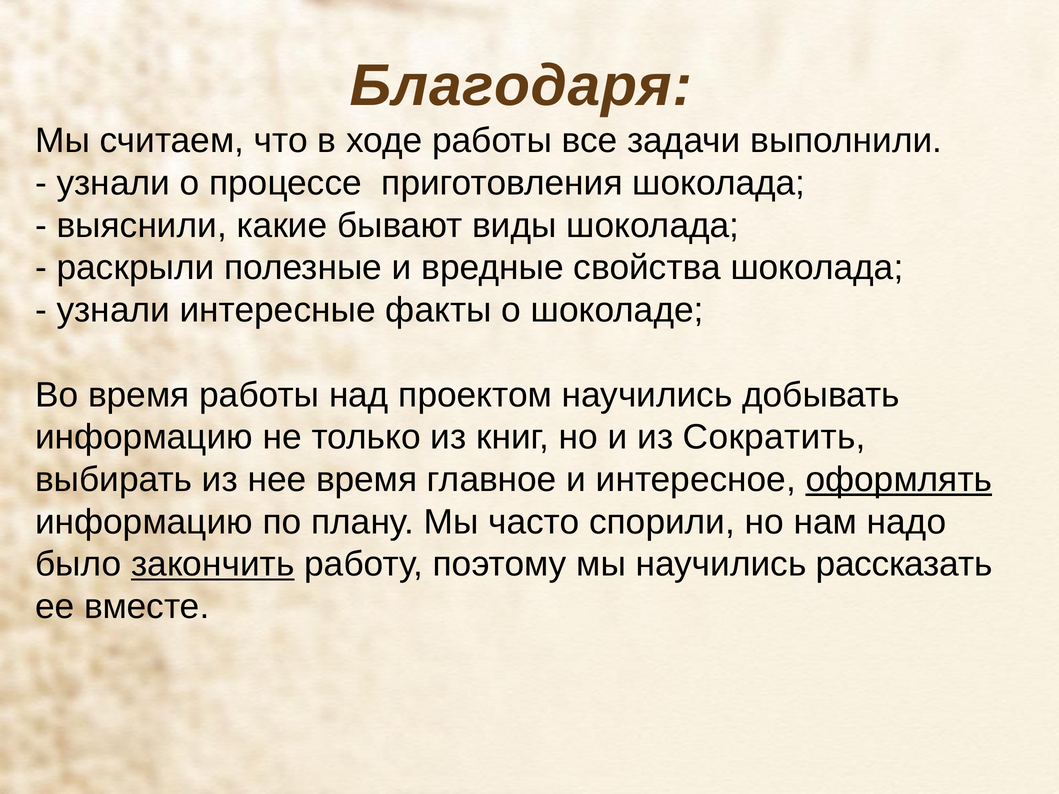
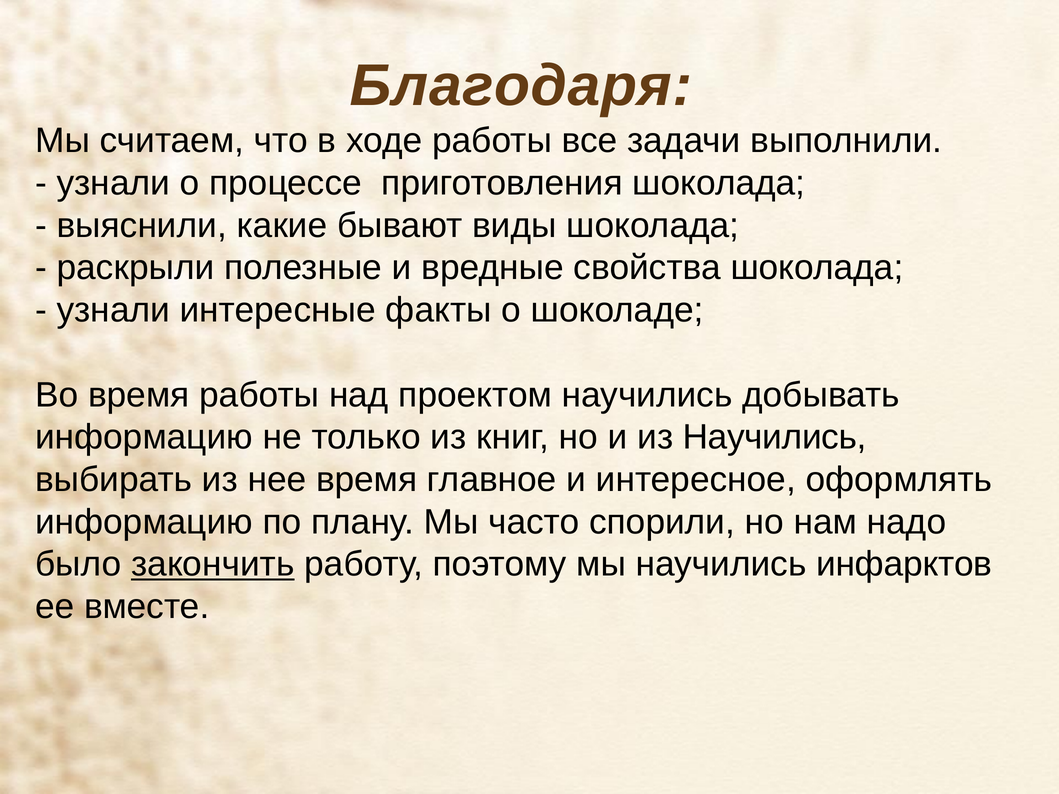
из Сократить: Сократить -> Научились (775, 437)
оформлять underline: present -> none (899, 480)
рассказать: рассказать -> инфарктов (904, 564)
